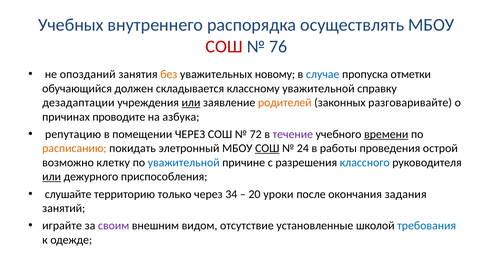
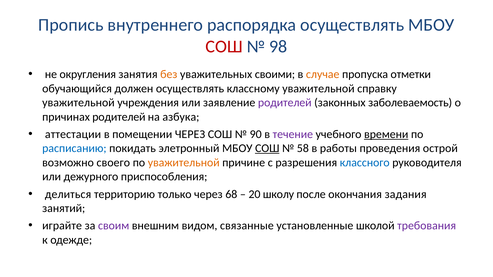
Учебных: Учебных -> Пропись (71, 25)
76: 76 -> 98 (278, 47)
опозданий: опозданий -> округления (88, 74)
новому: новому -> своими (275, 74)
случае colour: blue -> orange (323, 74)
должен складывается: складывается -> осуществлять (190, 89)
дезадаптации: дезадаптации -> уважительной (78, 103)
или underline: present -> none (191, 103)
родителей colour: orange -> purple (285, 103)
разговаривайте: разговаривайте -> заболеваемость (410, 103)
причинах проводите: проводите -> родителей (119, 117)
репутацию: репутацию -> аттестации (73, 134)
72: 72 -> 90 (256, 134)
расписанию colour: orange -> blue (74, 149)
24: 24 -> 58 (303, 149)
клетку: клетку -> своего (113, 163)
уважительной colour: blue -> orange (184, 163)
или underline: present -> none (52, 177)
слушайте: слушайте -> делиться (68, 194)
34: 34 -> 68 (231, 194)
уроки: уроки -> школу (278, 194)
отсутствие: отсутствие -> связанные (247, 226)
требования colour: blue -> purple (427, 226)
